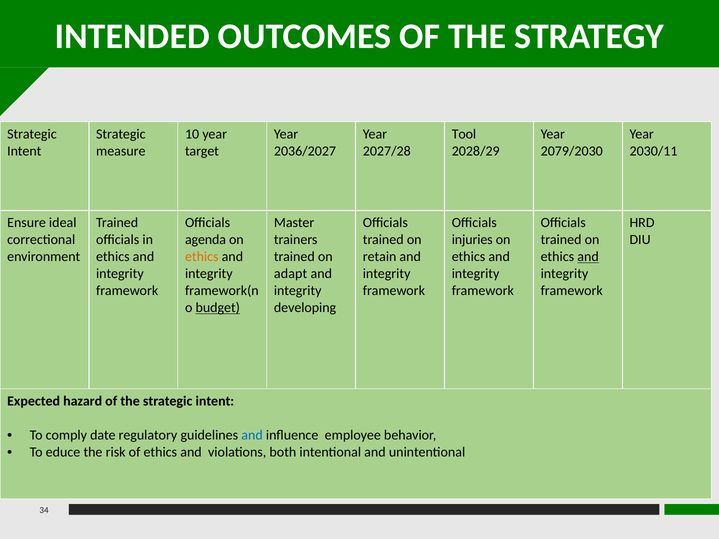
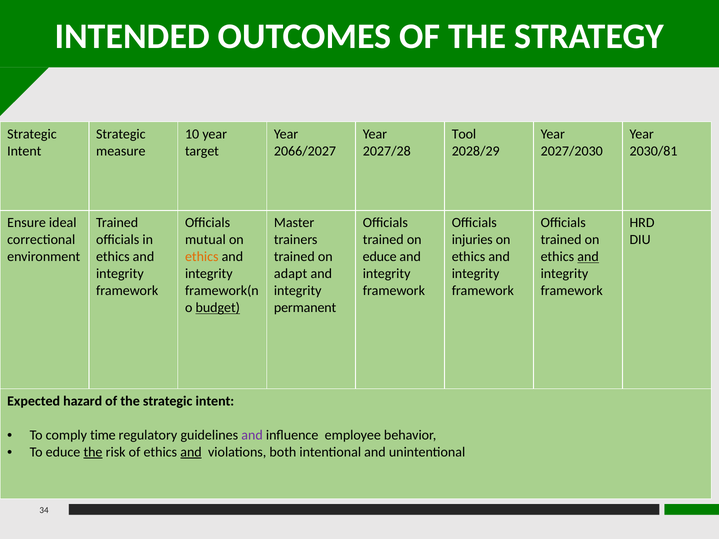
2036/2027: 2036/2027 -> 2066/2027 (305, 151)
2079/2030: 2079/2030 -> 2027/2030 (572, 151)
2030/11: 2030/11 -> 2030/81 (654, 151)
agenda: agenda -> mutual (205, 240)
retain: retain -> educe (380, 257)
developing: developing -> permanent (305, 308)
date: date -> time (103, 435)
and colour: blue -> purple (252, 435)
the underline: none -> present (93, 452)
and underline: none -> present (191, 452)
